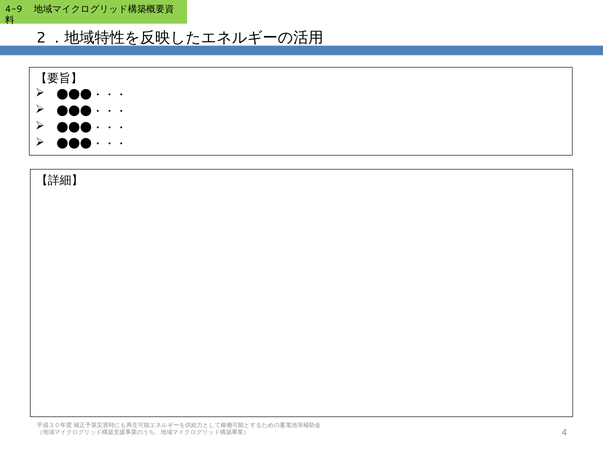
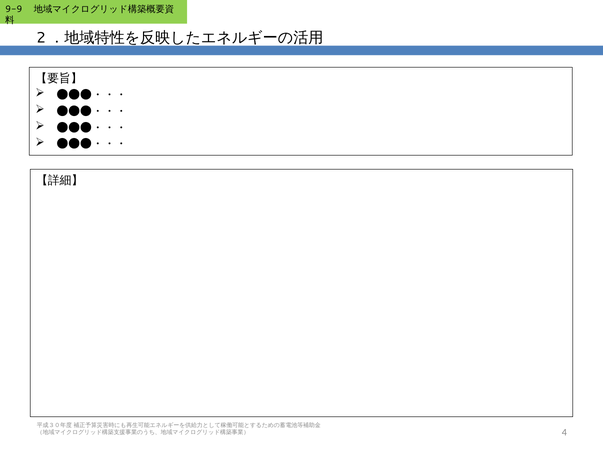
4-9: 4-9 -> 9-9 (14, 9)
